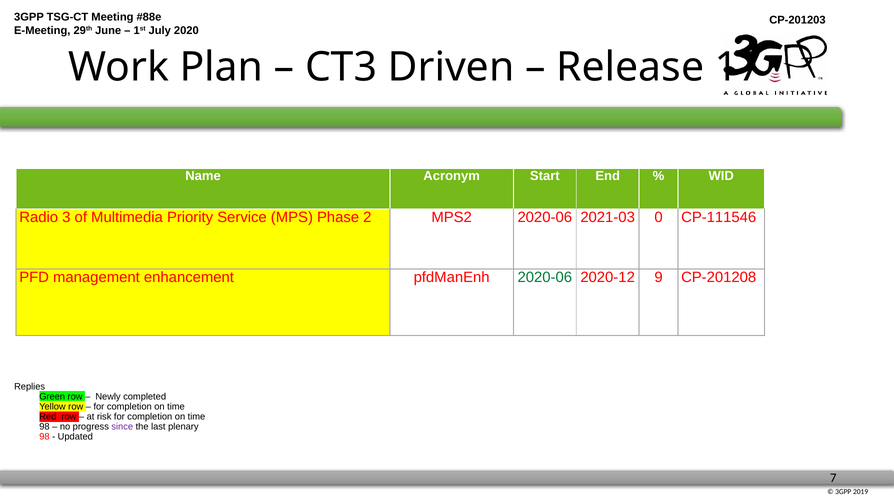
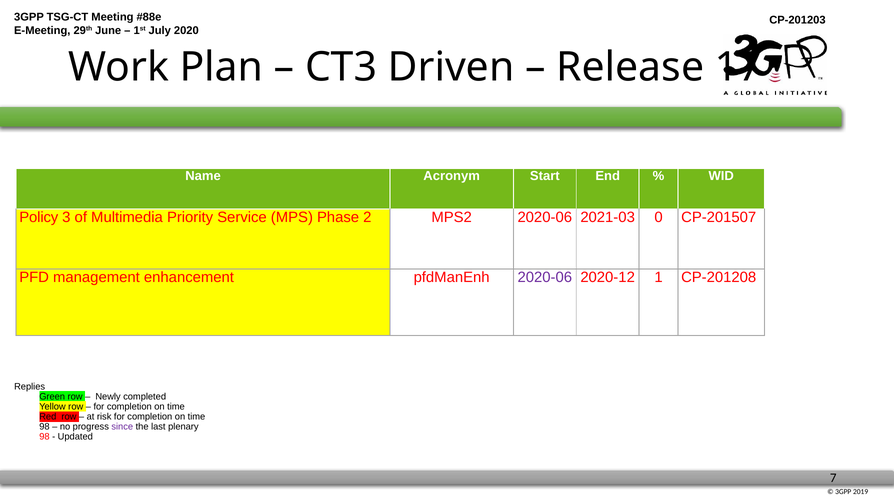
Radio: Radio -> Policy (39, 217)
CP-111546: CP-111546 -> CP-201507 (719, 217)
2020-06 colour: green -> purple (545, 277)
9: 9 -> 1 (659, 277)
